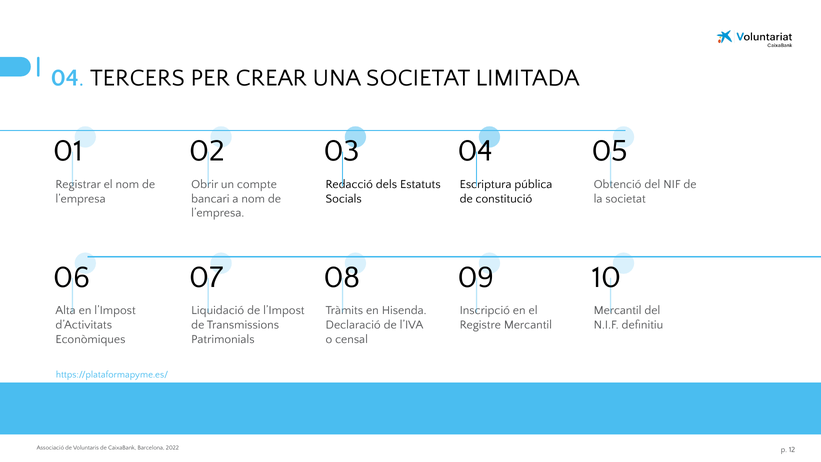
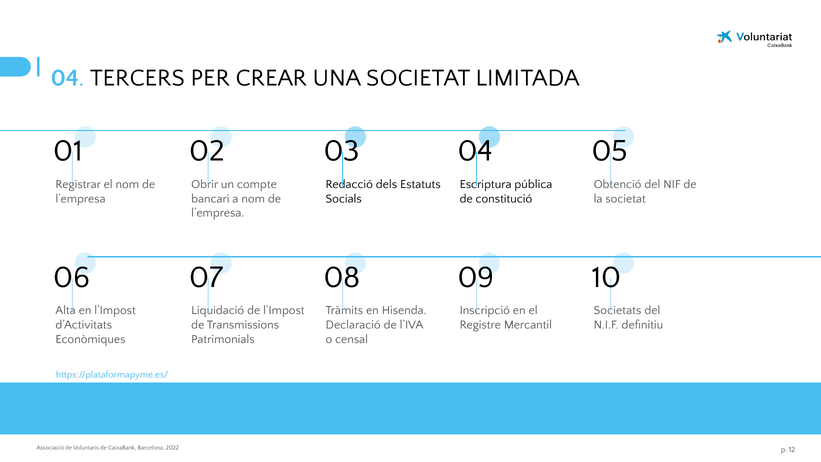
Mercantil: Mercantil -> Societats (618, 310)
